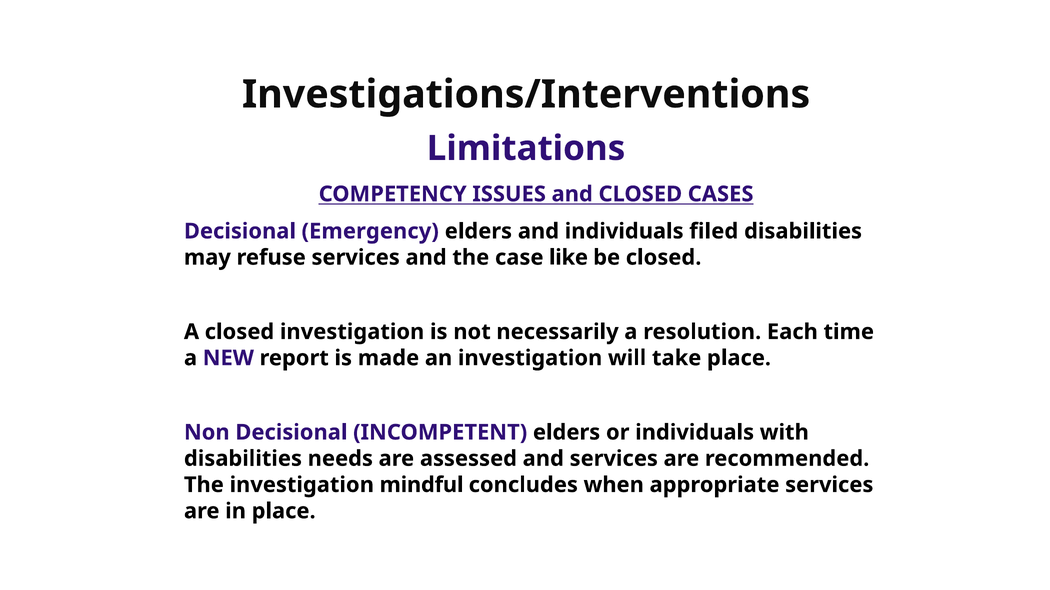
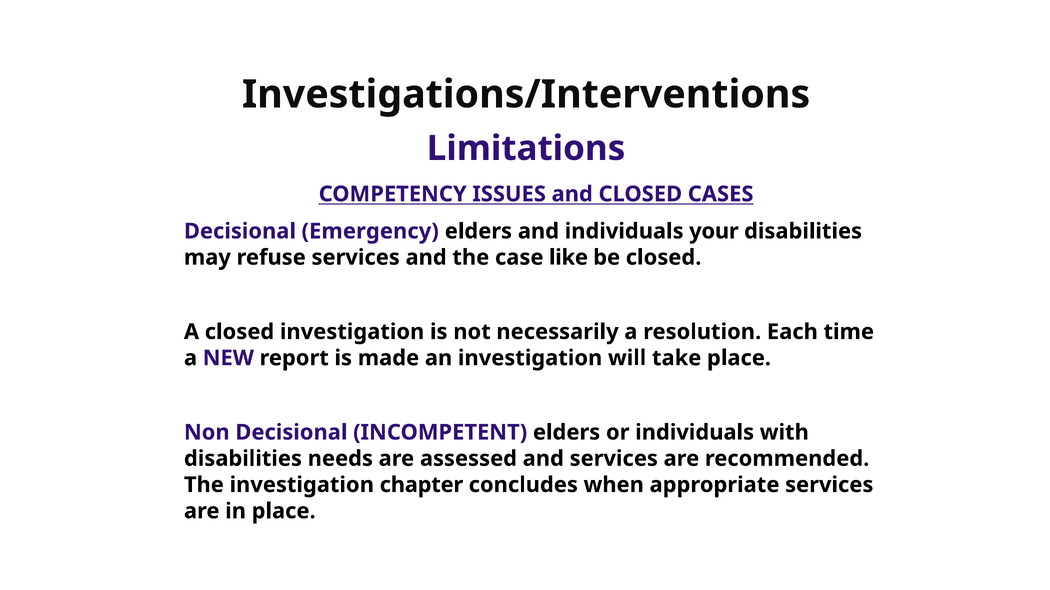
filed: filed -> your (714, 231)
mindful: mindful -> chapter (421, 485)
